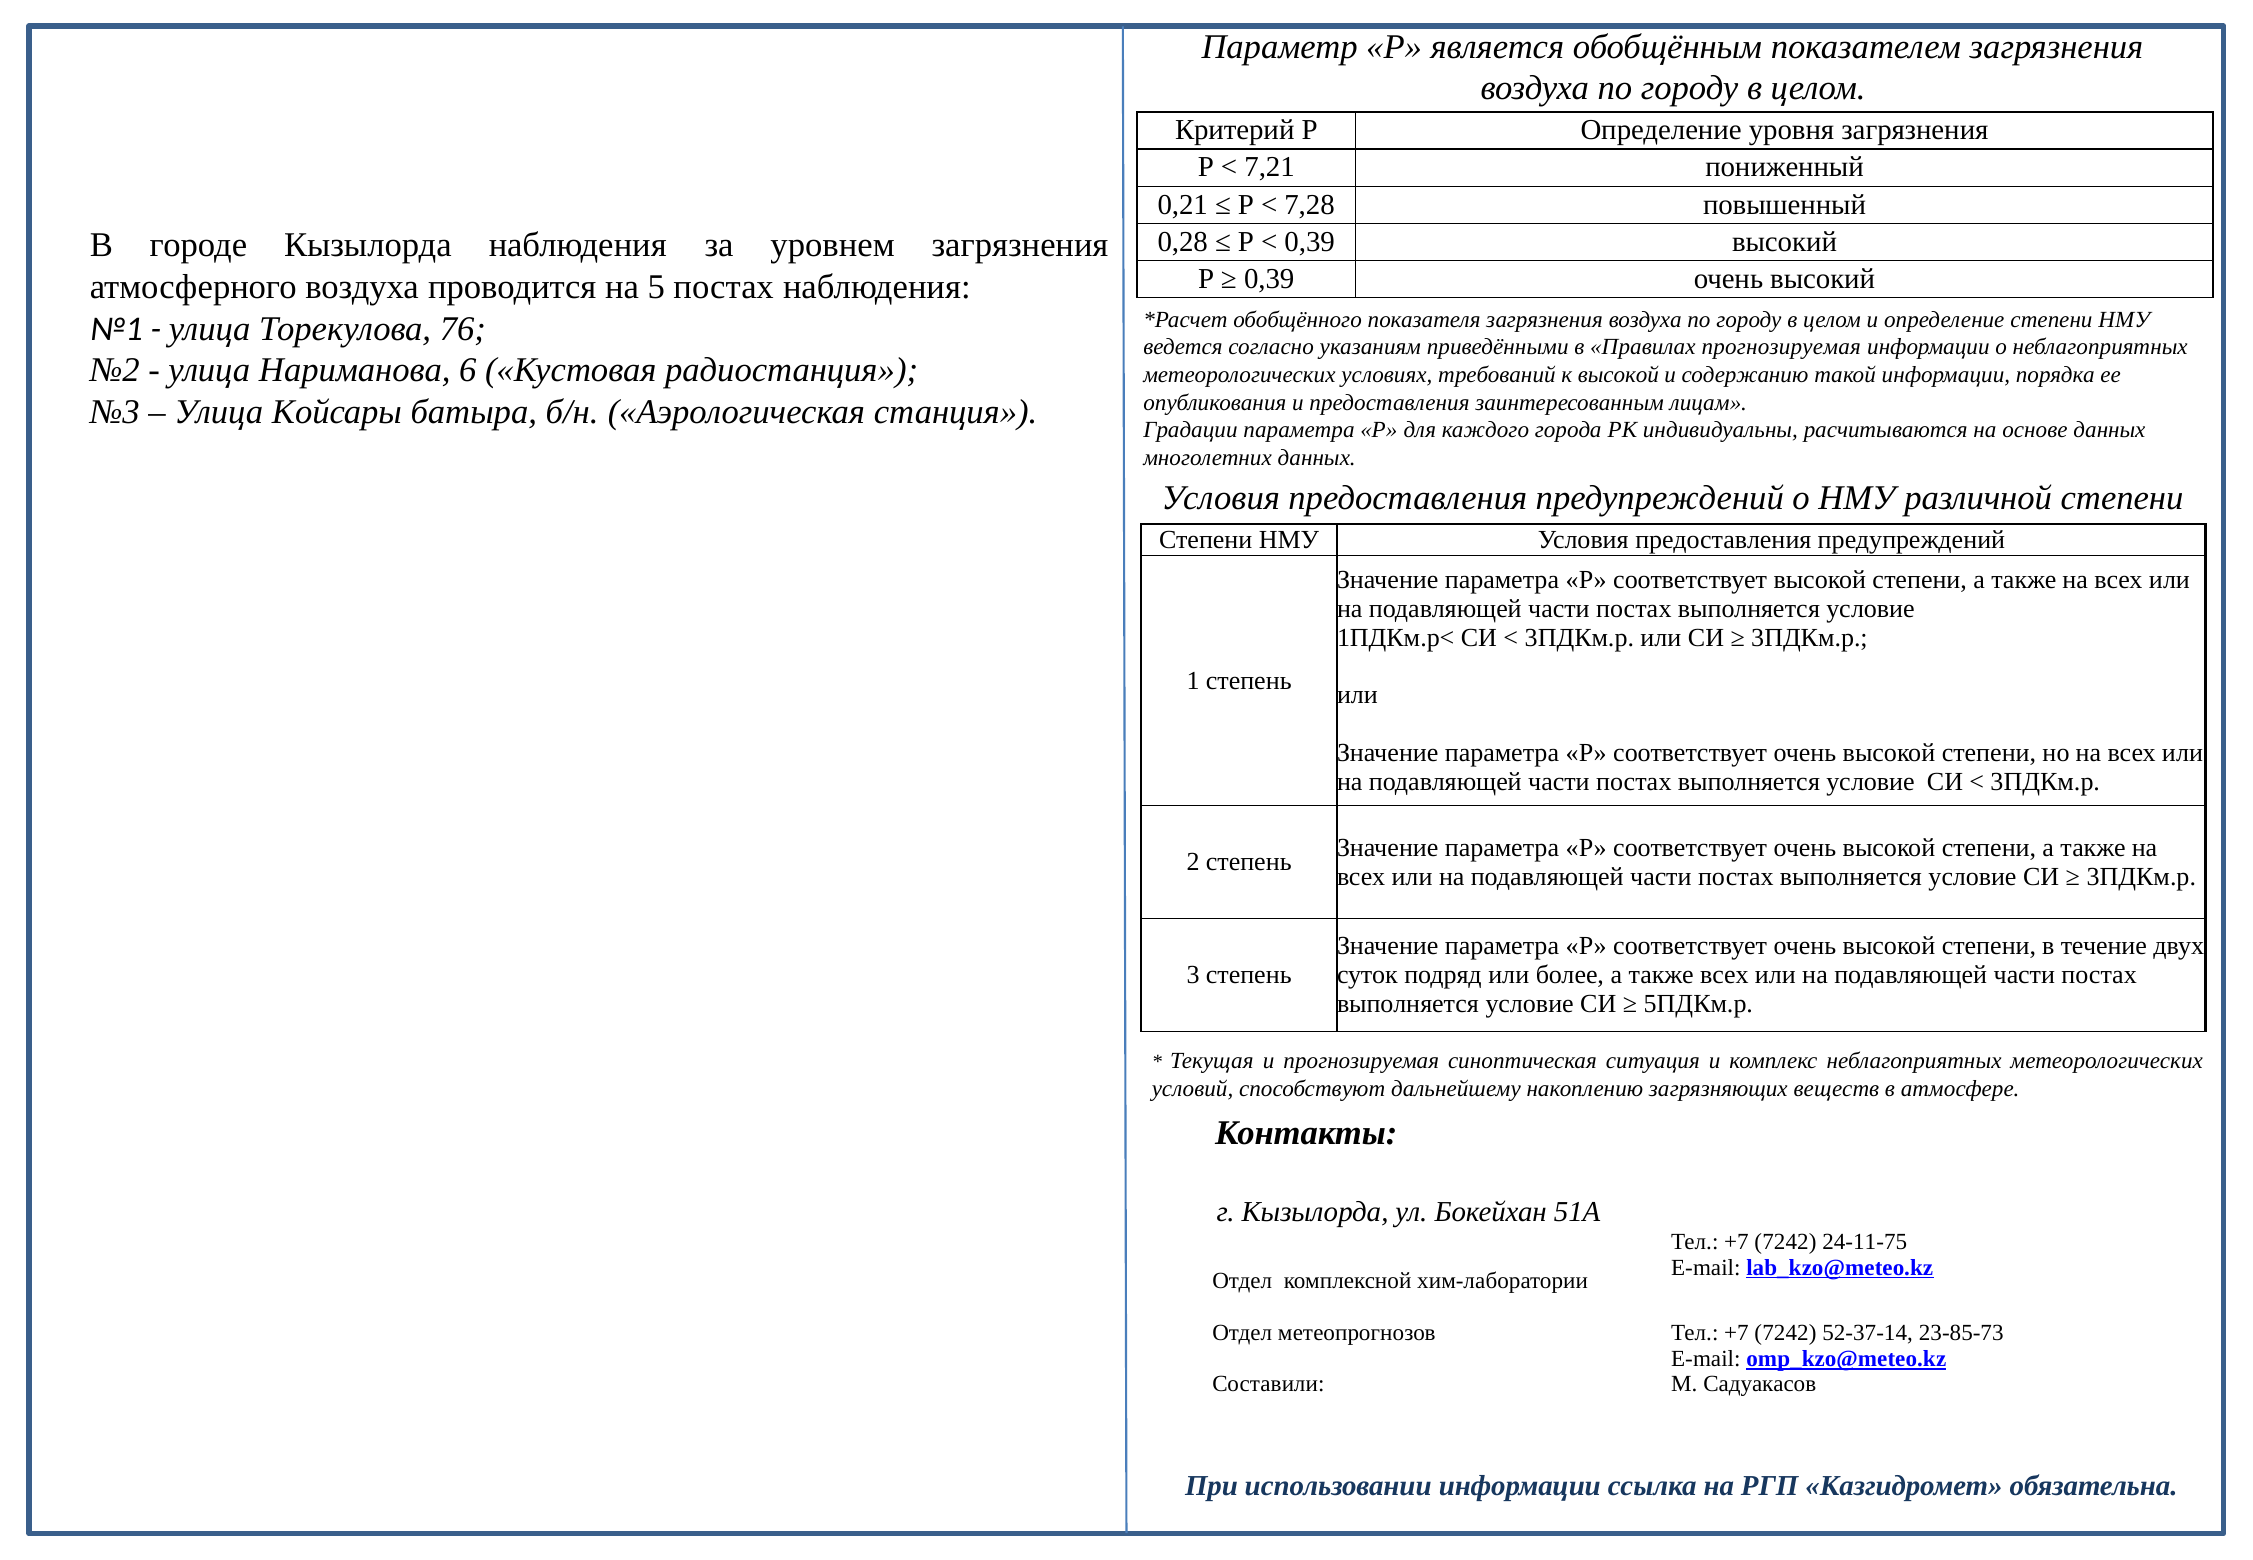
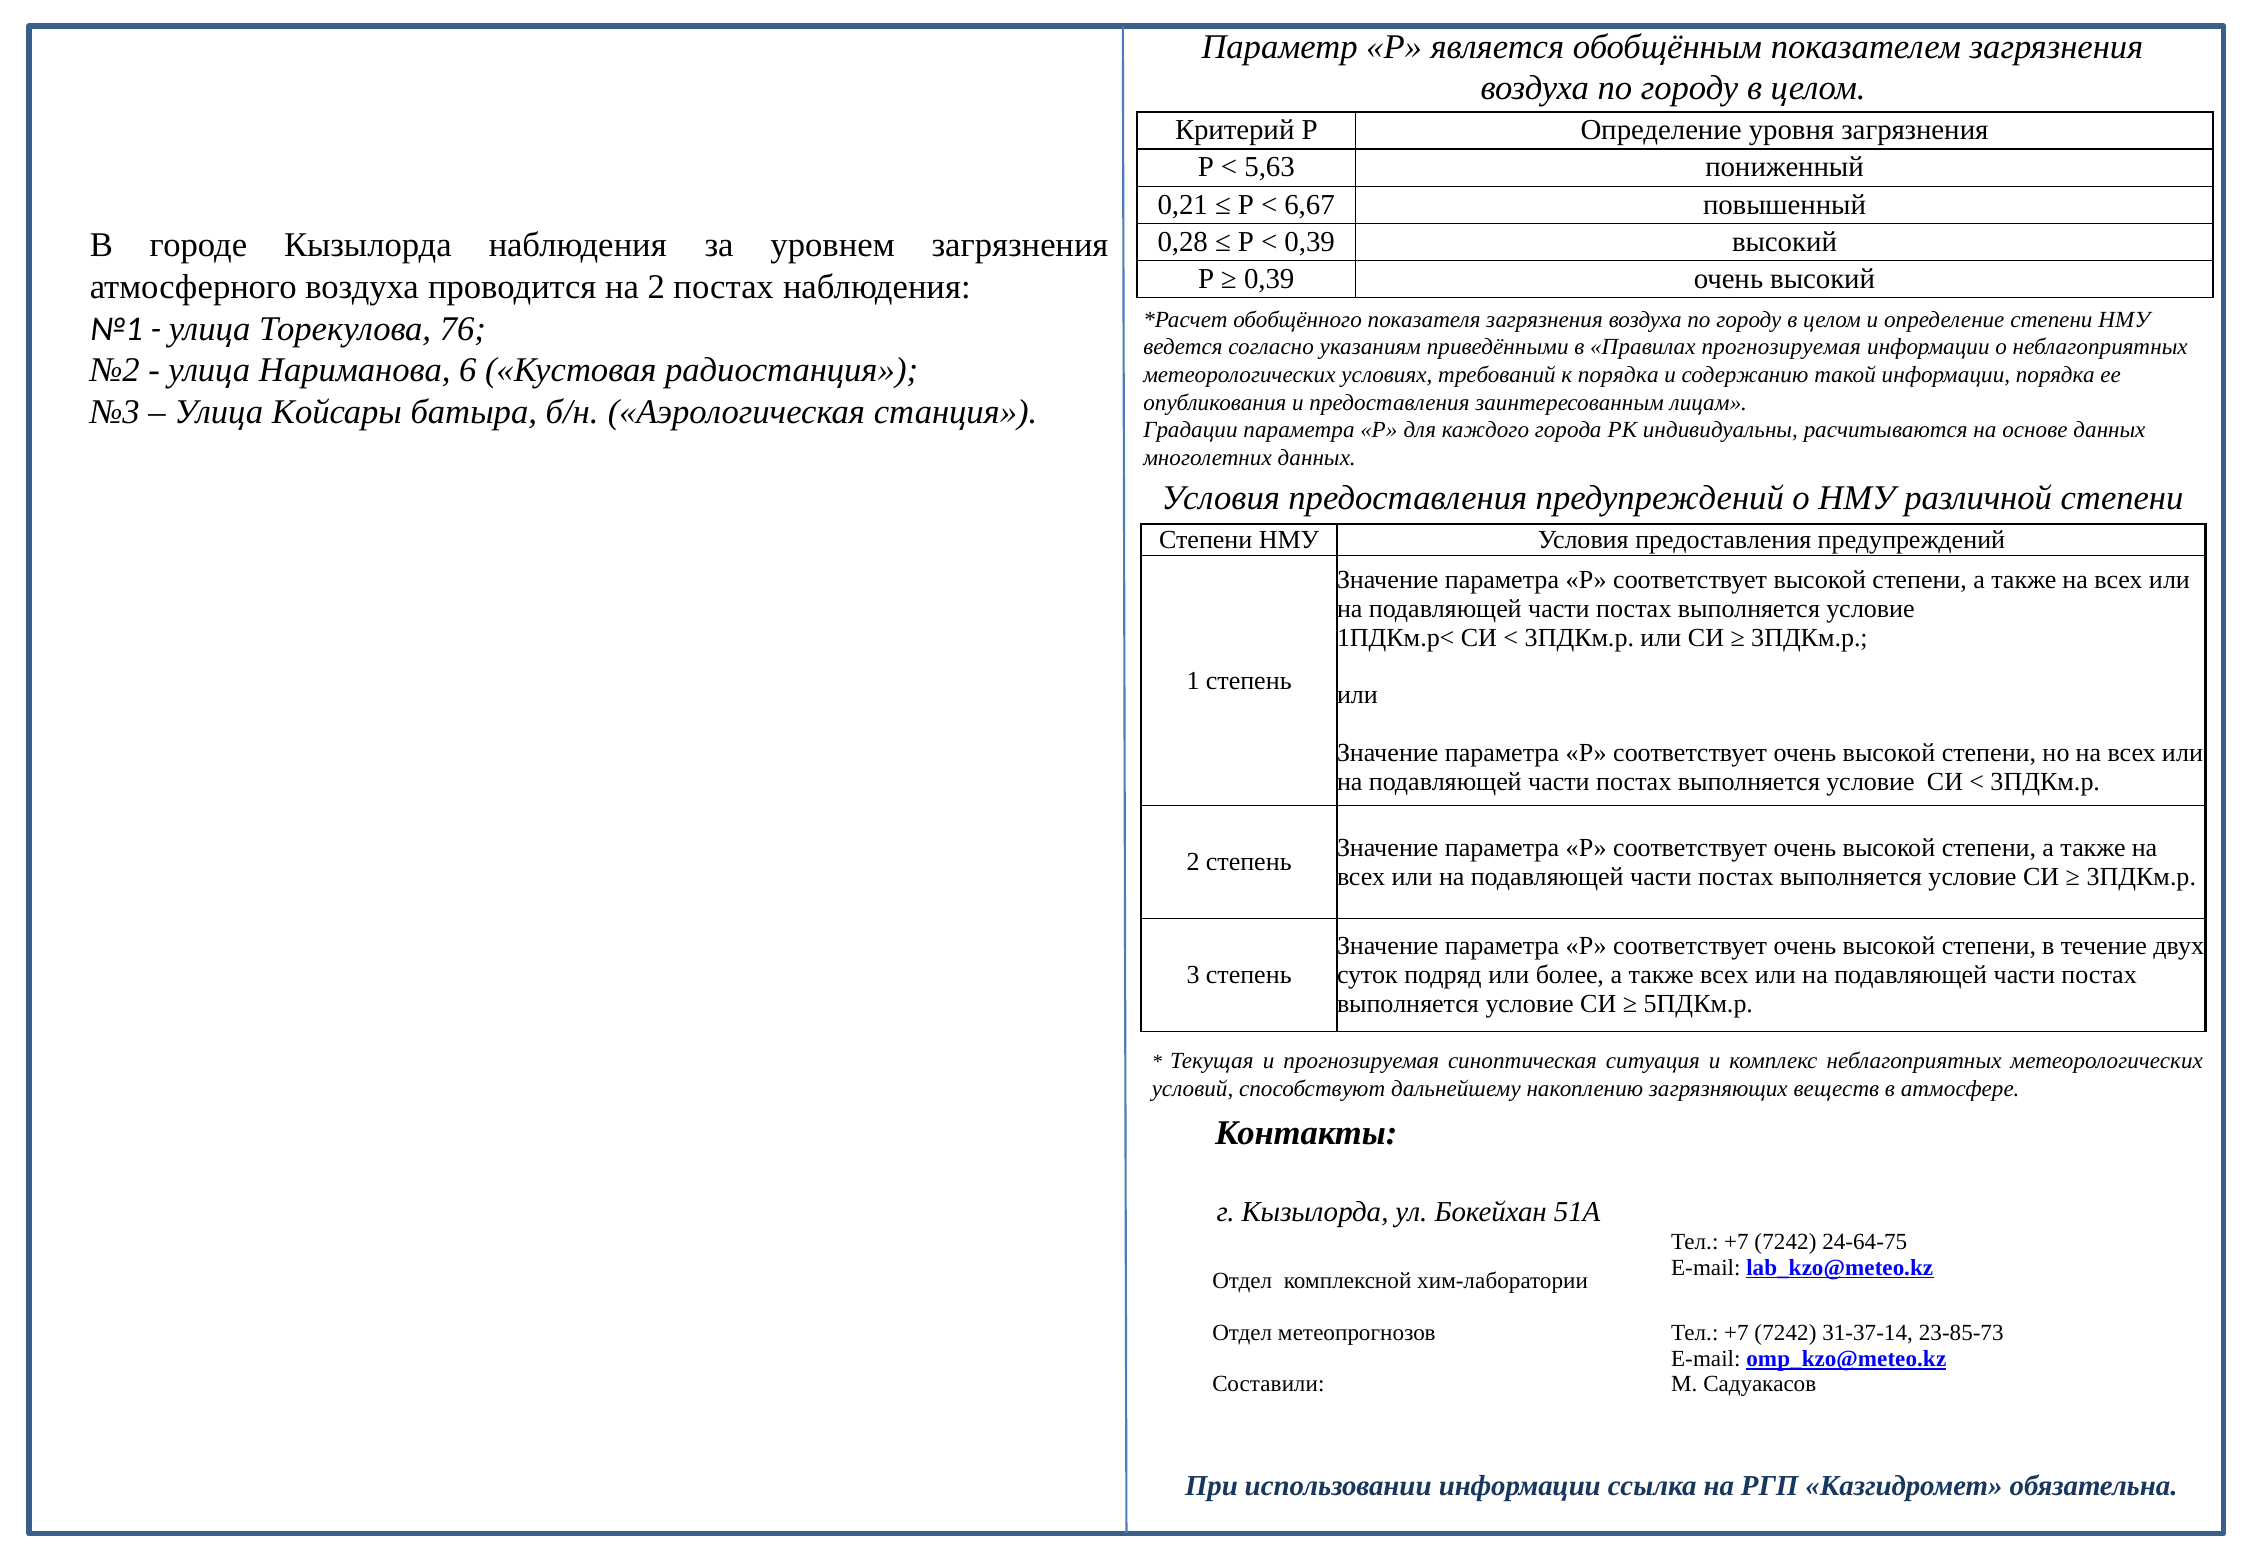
7,21: 7,21 -> 5,63 (1270, 167)
7,28: 7,28 -> 6,67 (1310, 204)
на 5: 5 -> 2 (656, 287)
к высокой: высокой -> порядка (1618, 375)
24-11-75: 24-11-75 -> 24-64-75 (1865, 1242)
52-37-14: 52-37-14 -> 31-37-14 (1868, 1333)
